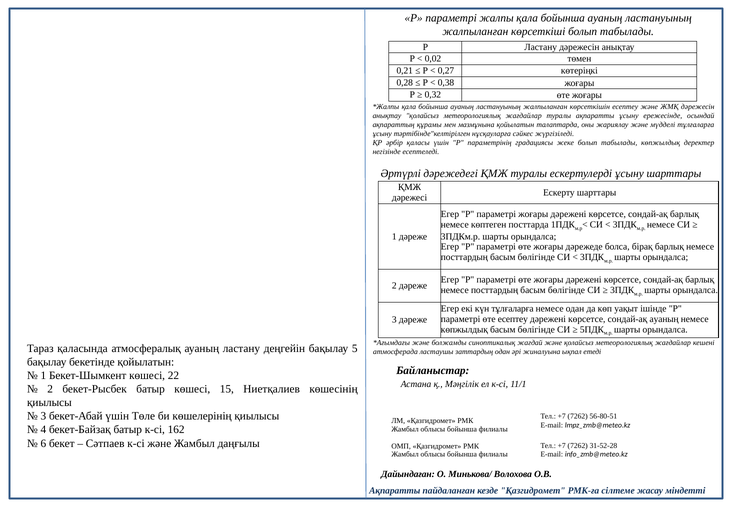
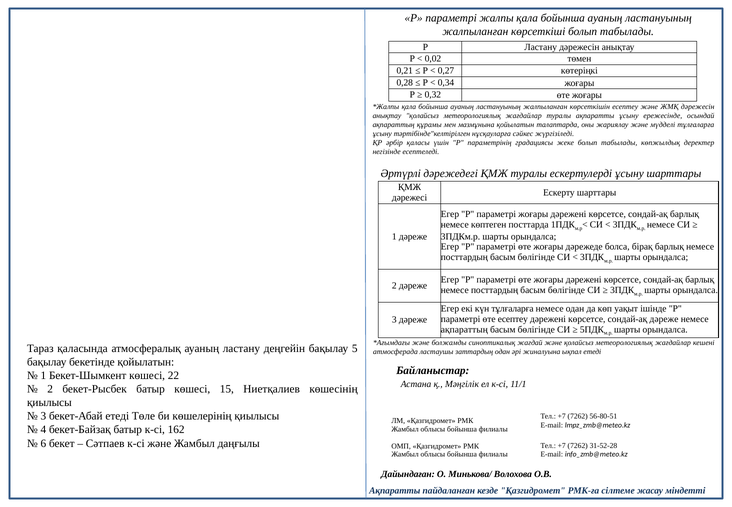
0,38: 0,38 -> 0,34 (446, 83)
сондай-ақ ауаның: ауаның -> дәреже (664, 319)
көпжылдық: көпжылдық -> ақпараттың (464, 329)
бекет-Абай үшін: үшін -> етеді (117, 416)
